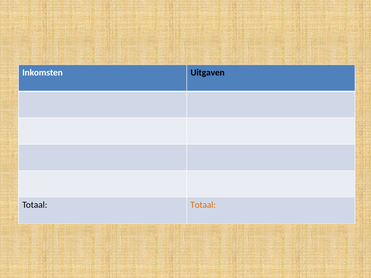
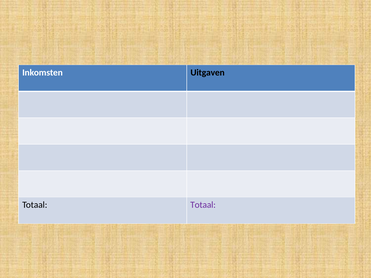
Totaal colour: orange -> purple (203, 205)
